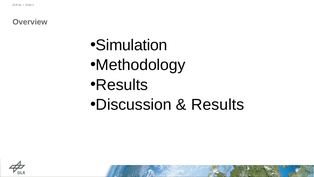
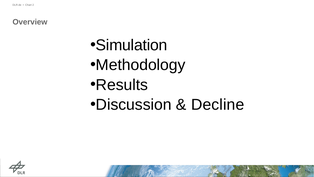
Results: Results -> Decline (218, 105)
